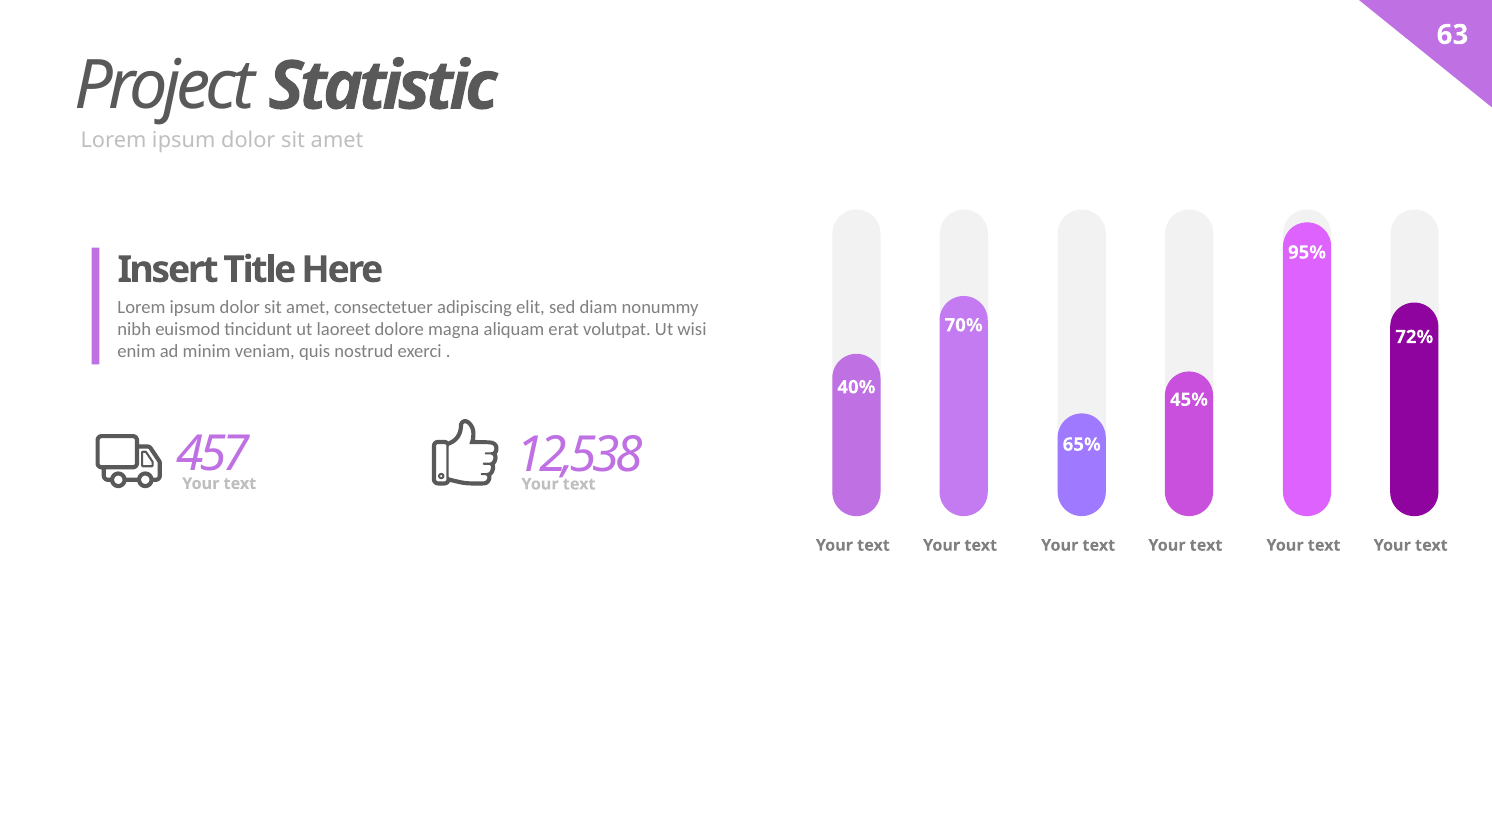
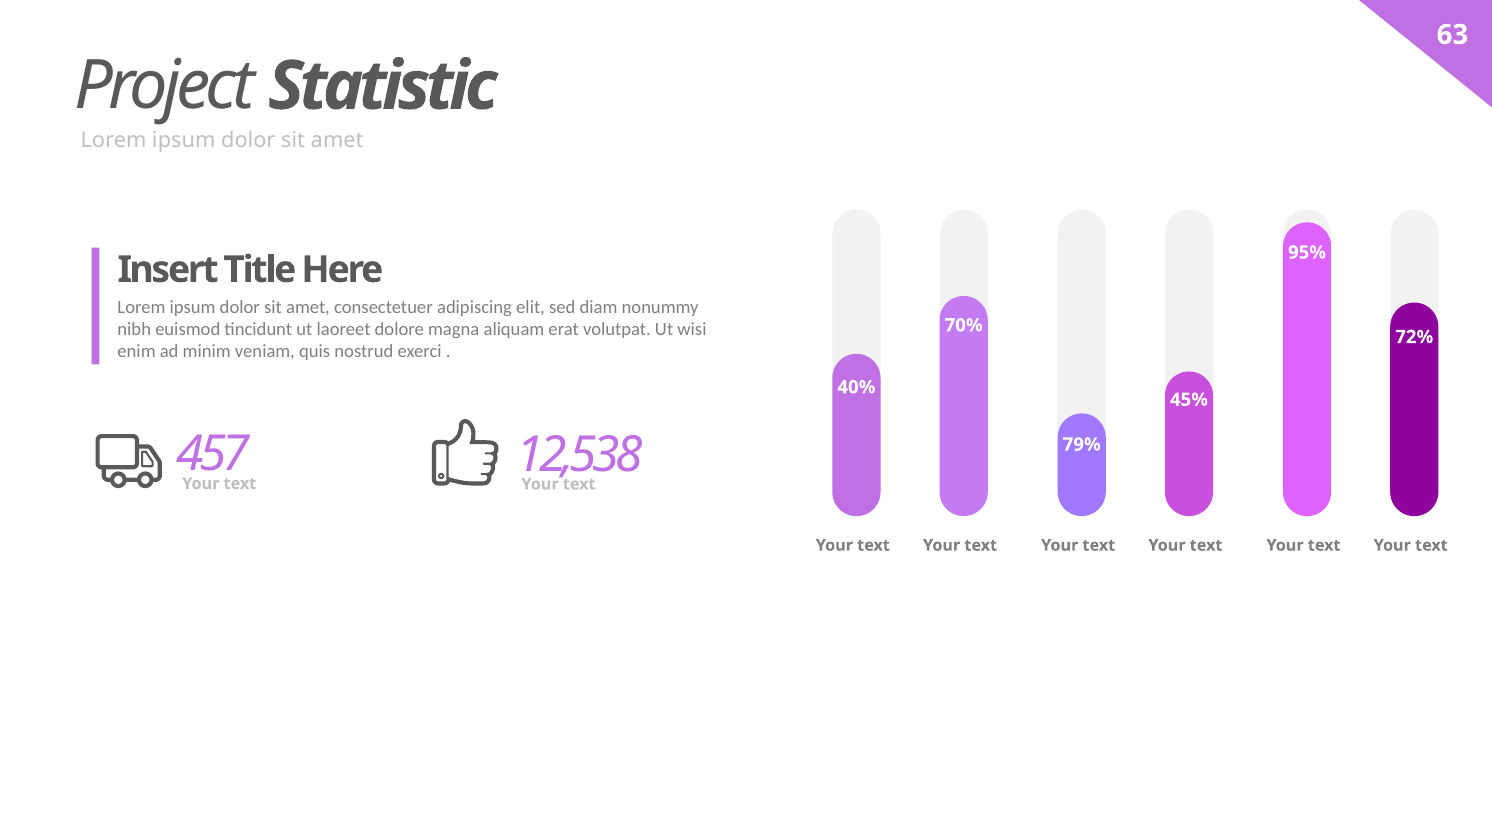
65%: 65% -> 79% (1082, 445)
